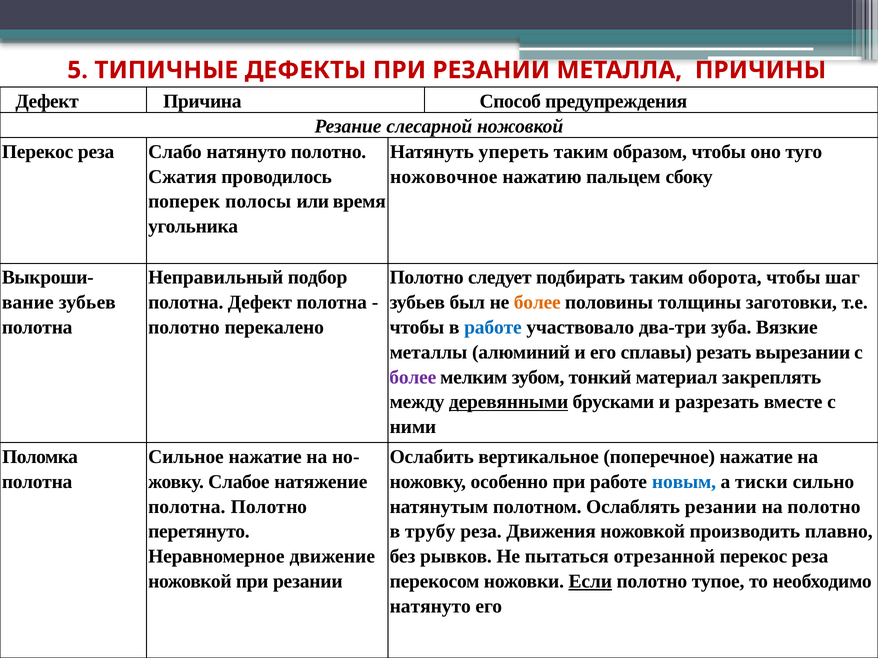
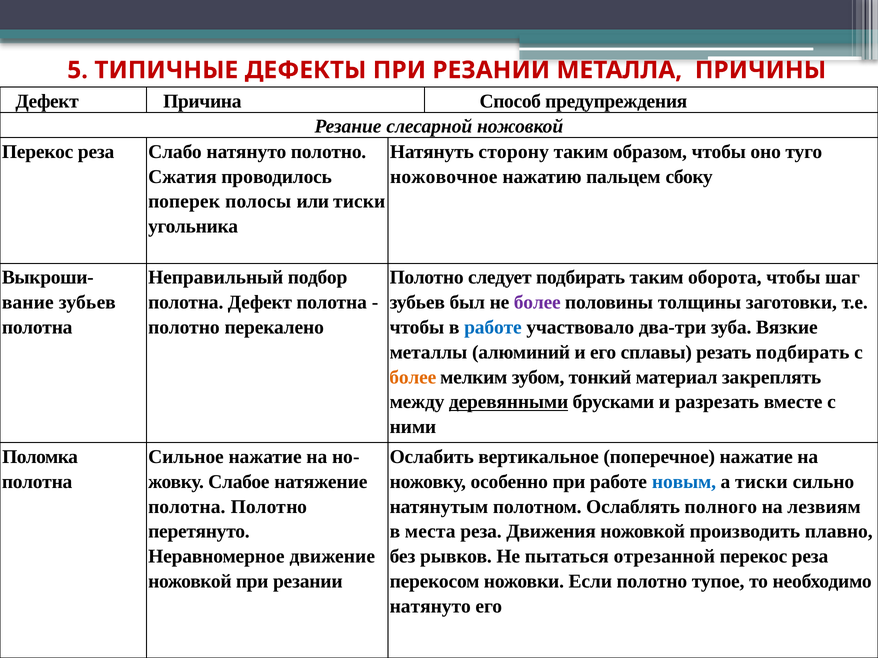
упереть: упереть -> сторону (514, 152)
или время: время -> тиски (359, 202)
более colour: orange -> purple (537, 303)
резать вырезании: вырезании -> подбирать (803, 353)
более colour: purple -> orange (413, 377)
Ослаблять резании: резании -> полного (721, 507)
на полотно: полотно -> лезвиям (824, 507)
трубу: трубу -> места (430, 532)
Если underline: present -> none (590, 582)
